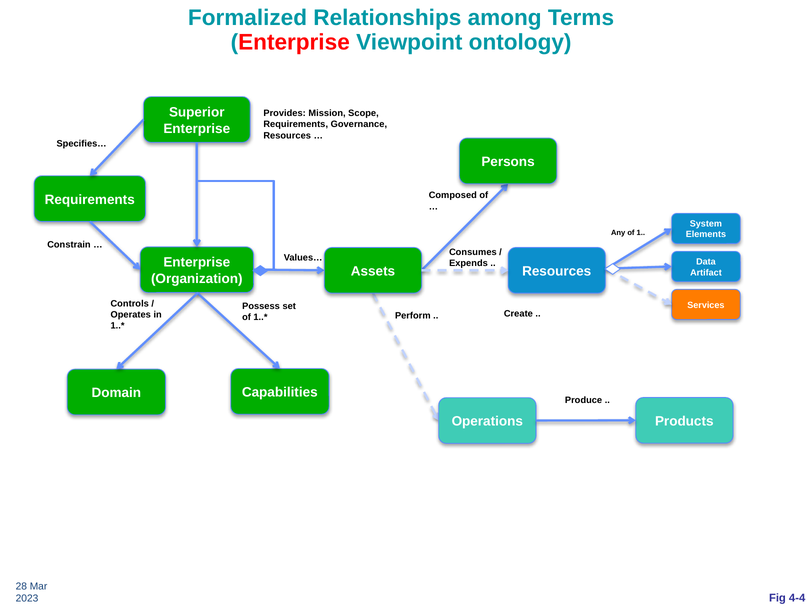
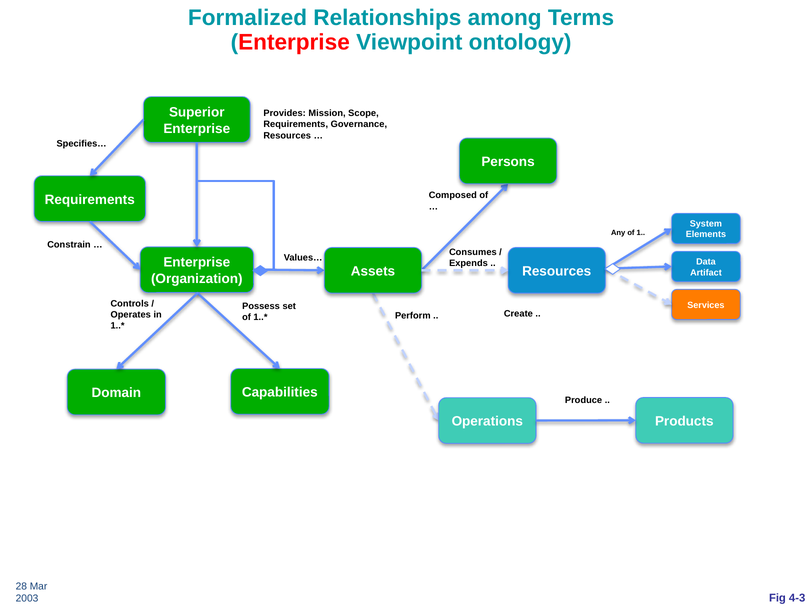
4-4: 4-4 -> 4-3 (797, 598)
2023: 2023 -> 2003 (27, 599)
